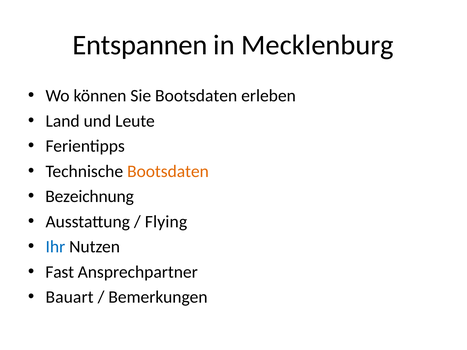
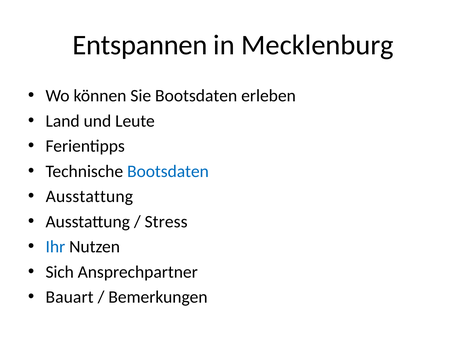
Bootsdaten colour: orange -> blue (168, 171)
Bezeichnung: Bezeichnung -> Ausstattung (89, 197)
Flying: Flying -> Stress (166, 222)
Fast: Fast -> Sich (60, 272)
